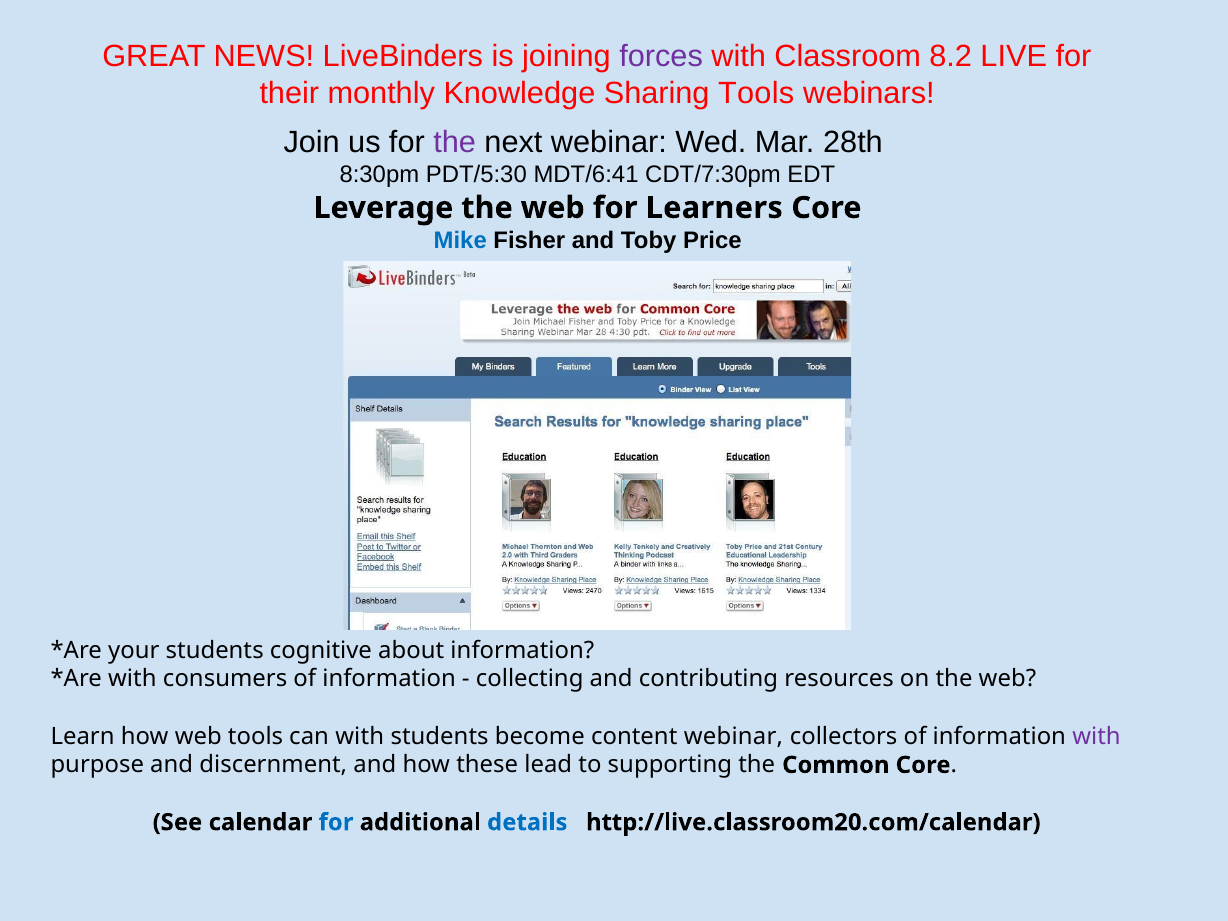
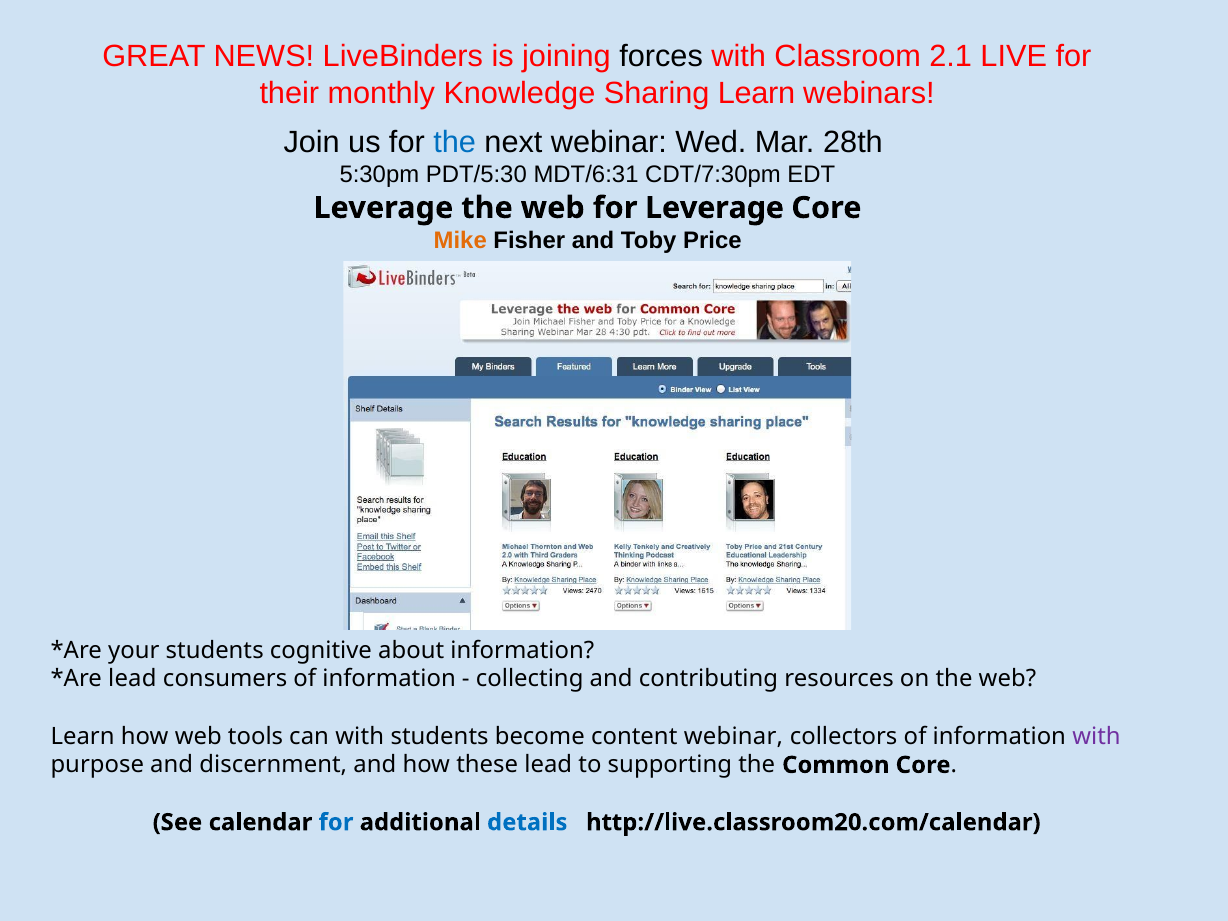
forces colour: purple -> black (661, 57)
8.2: 8.2 -> 2.1 (951, 57)
Sharing Tools: Tools -> Learn (756, 93)
the colour: purple -> blue (455, 142)
8:30pm: 8:30pm -> 5:30pm (379, 175)
MDT/6:41: MDT/6:41 -> MDT/6:31 (586, 175)
for Learners: Learners -> Leverage (715, 208)
Mike colour: blue -> orange (460, 240)
with: with -> lead (132, 679)
